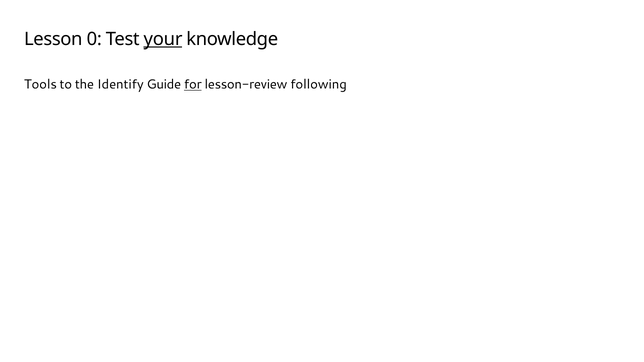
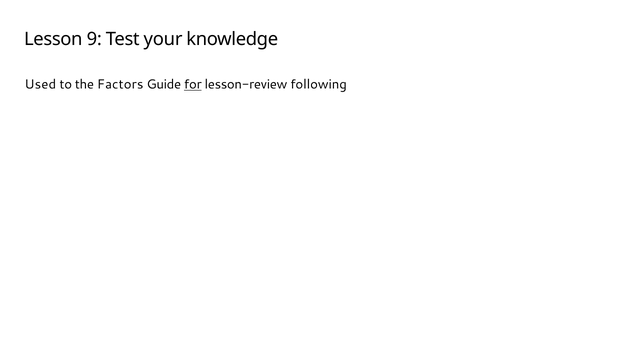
0: 0 -> 9 (94, 39)
your underline: present -> none (163, 39)
Tools: Tools -> Used (40, 85)
Identify: Identify -> Factors (120, 85)
